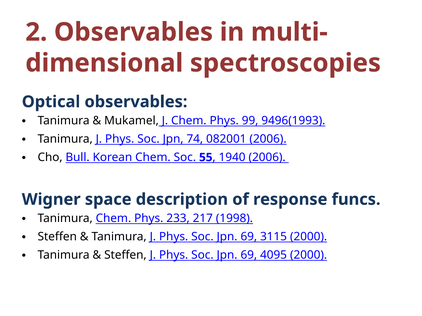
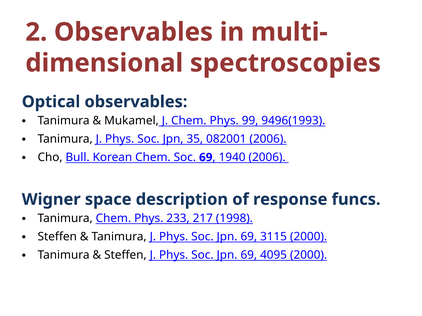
74: 74 -> 35 (195, 139)
Soc 55: 55 -> 69 (206, 158)
